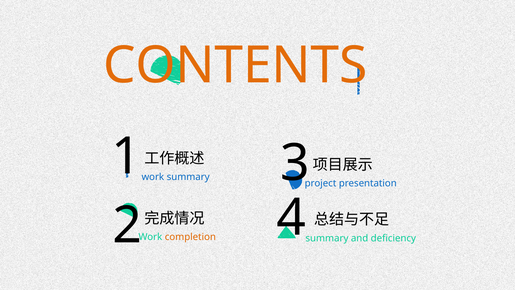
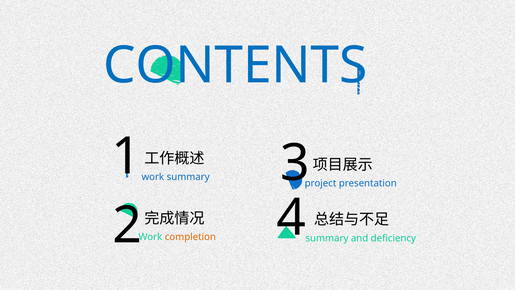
CONTENTS colour: orange -> blue (235, 65)
